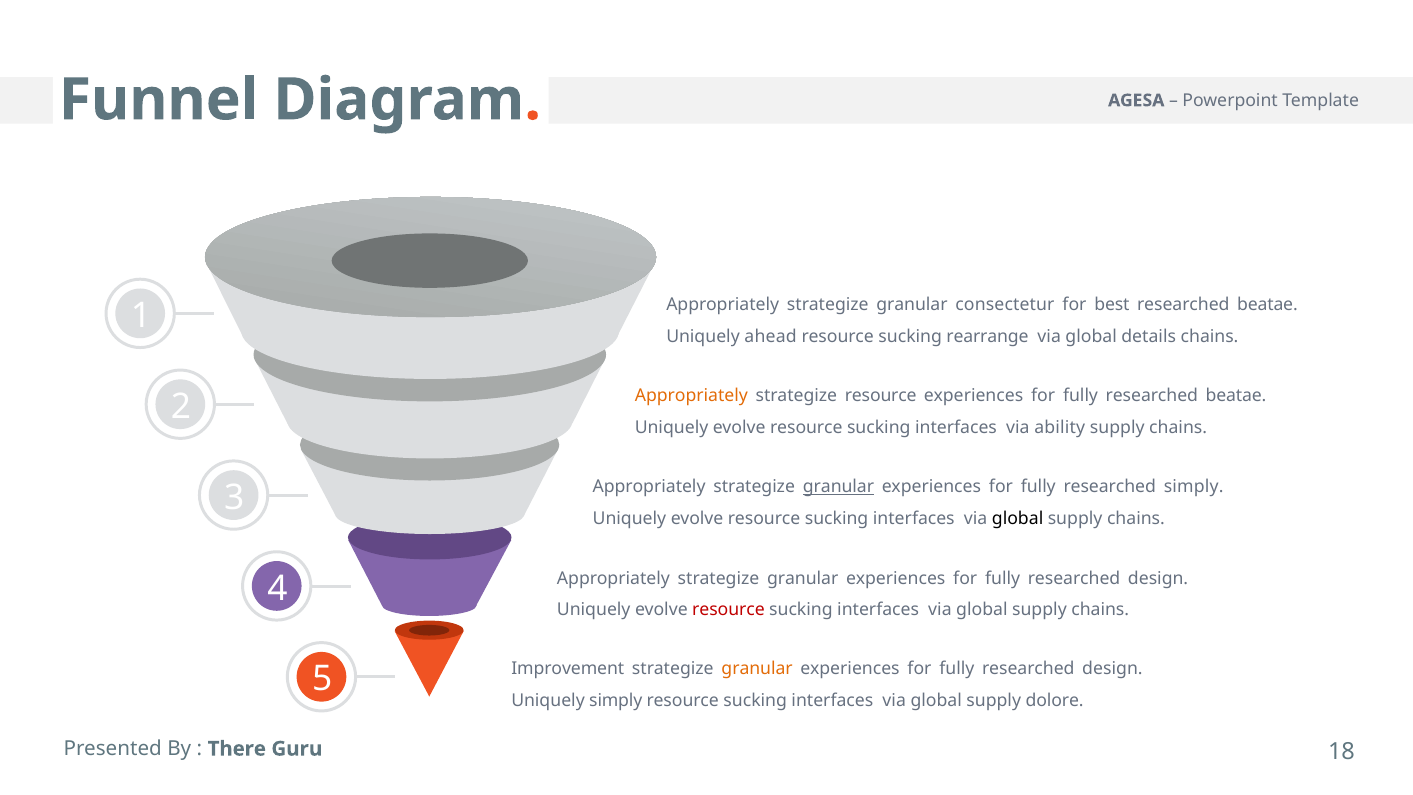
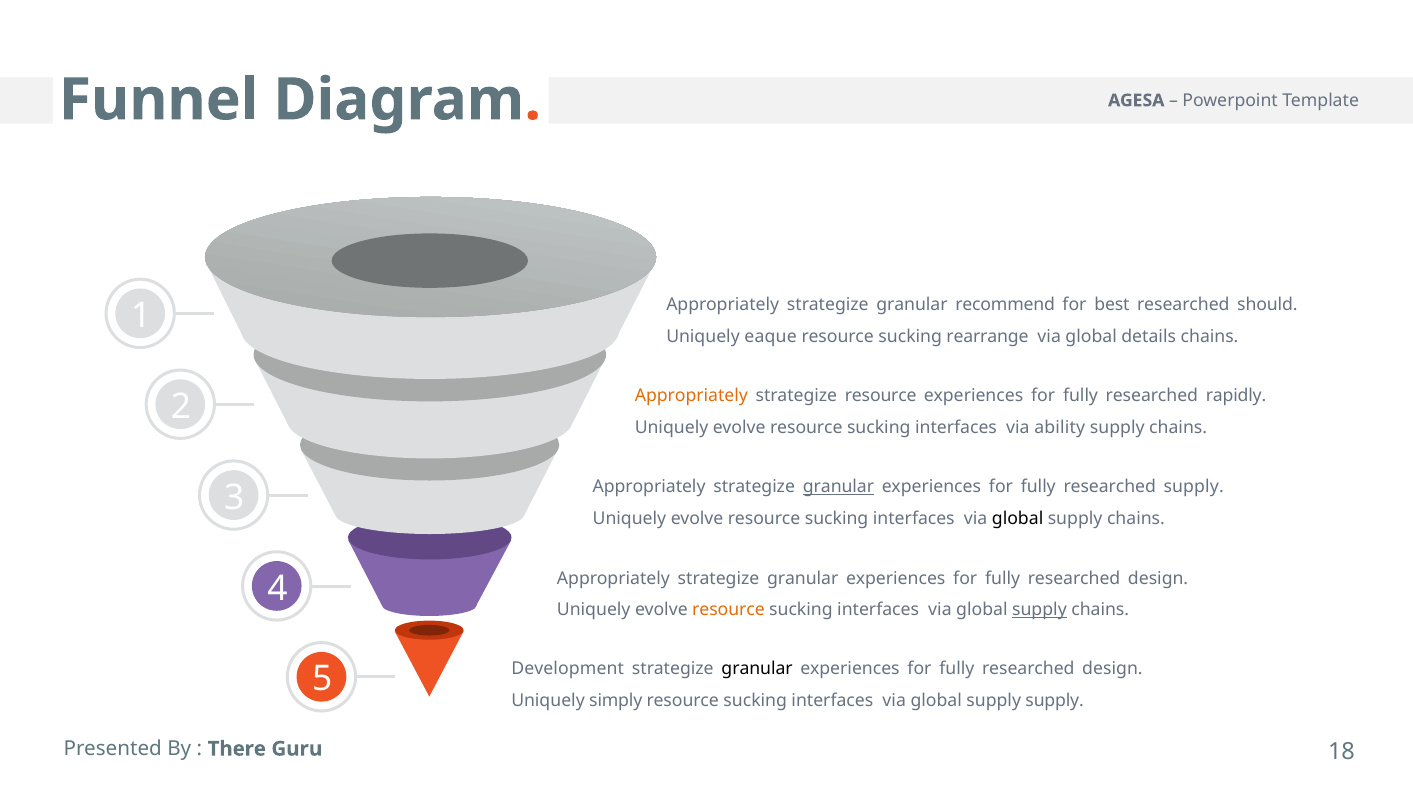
consectetur: consectetur -> recommend (1005, 305)
beatae: beatae -> should (1267, 305)
ahead: ahead -> eaque (771, 337)
fully researched beatae: beatae -> rapidly (1236, 396)
researched simply: simply -> supply (1194, 487)
resource colour: red -> orange (728, 610)
supply underline: none -> present (1039, 610)
Improvement: Improvement -> Development (568, 668)
granular colour: orange -> black (757, 668)
supply dolore: dolore -> supply (1055, 700)
